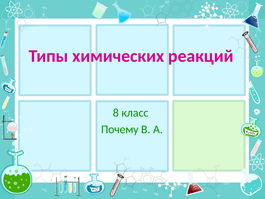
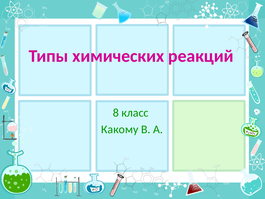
Почему: Почему -> Какому (120, 129)
